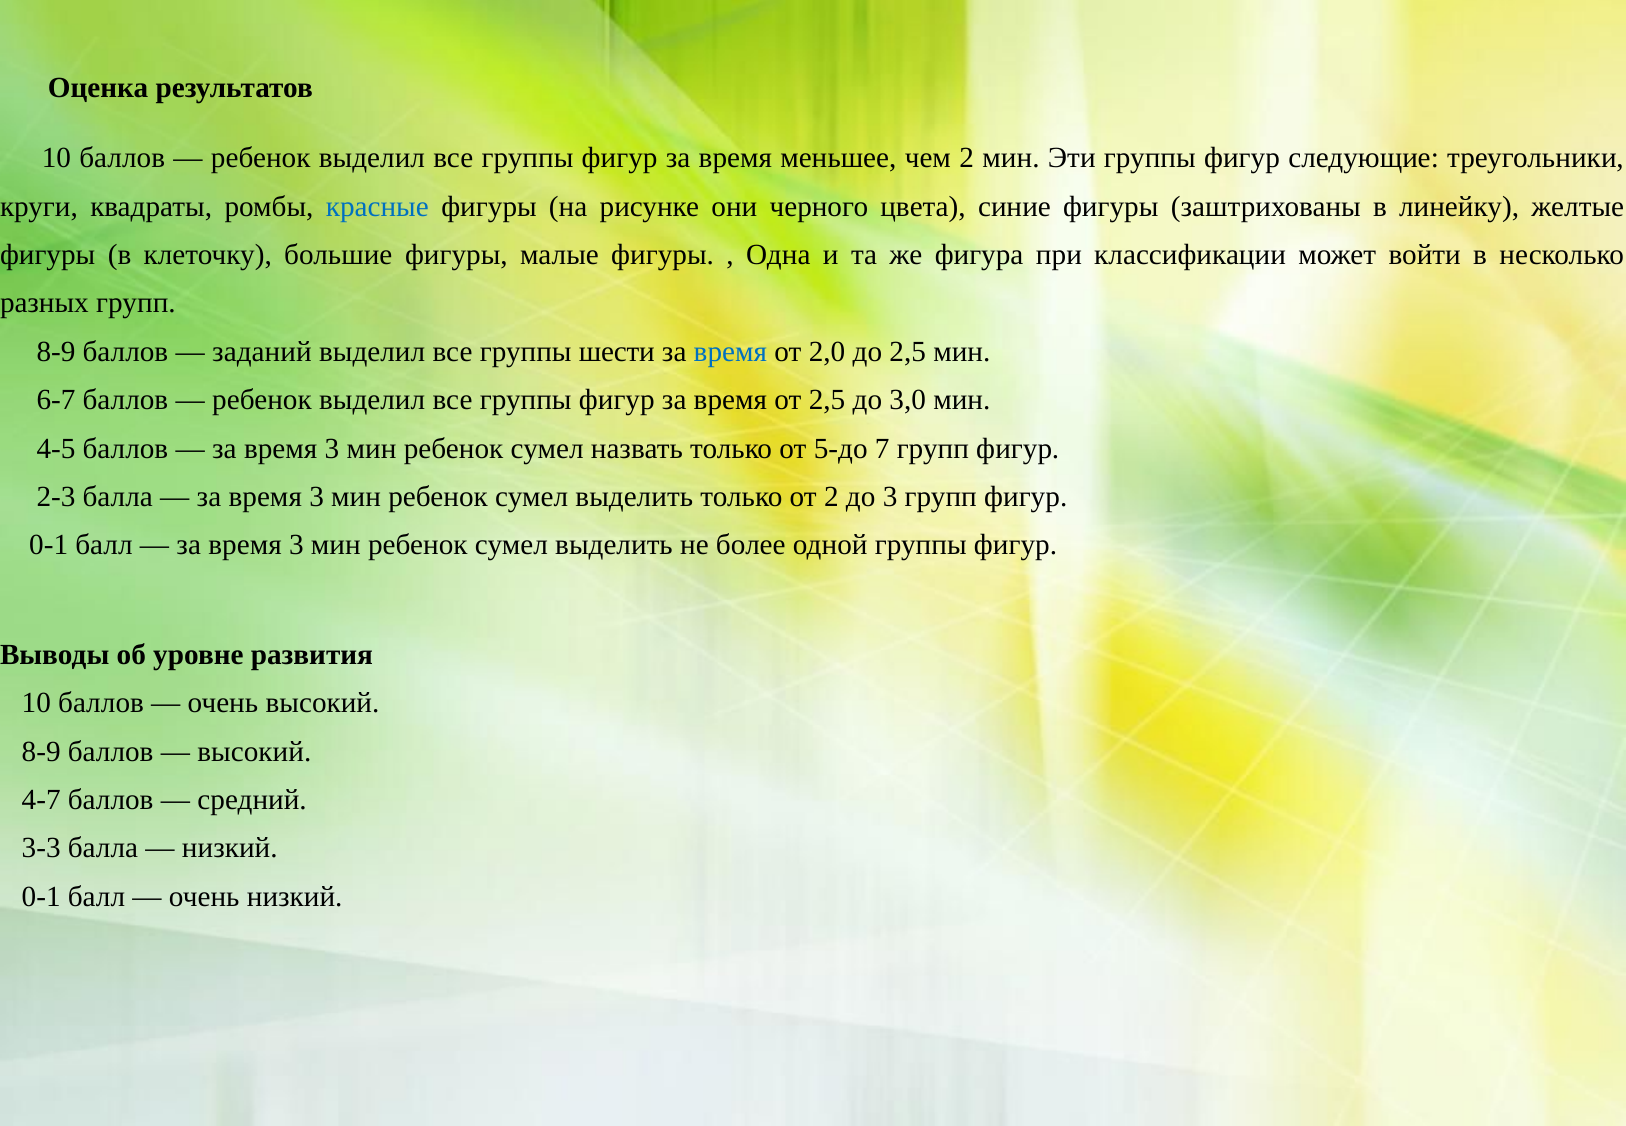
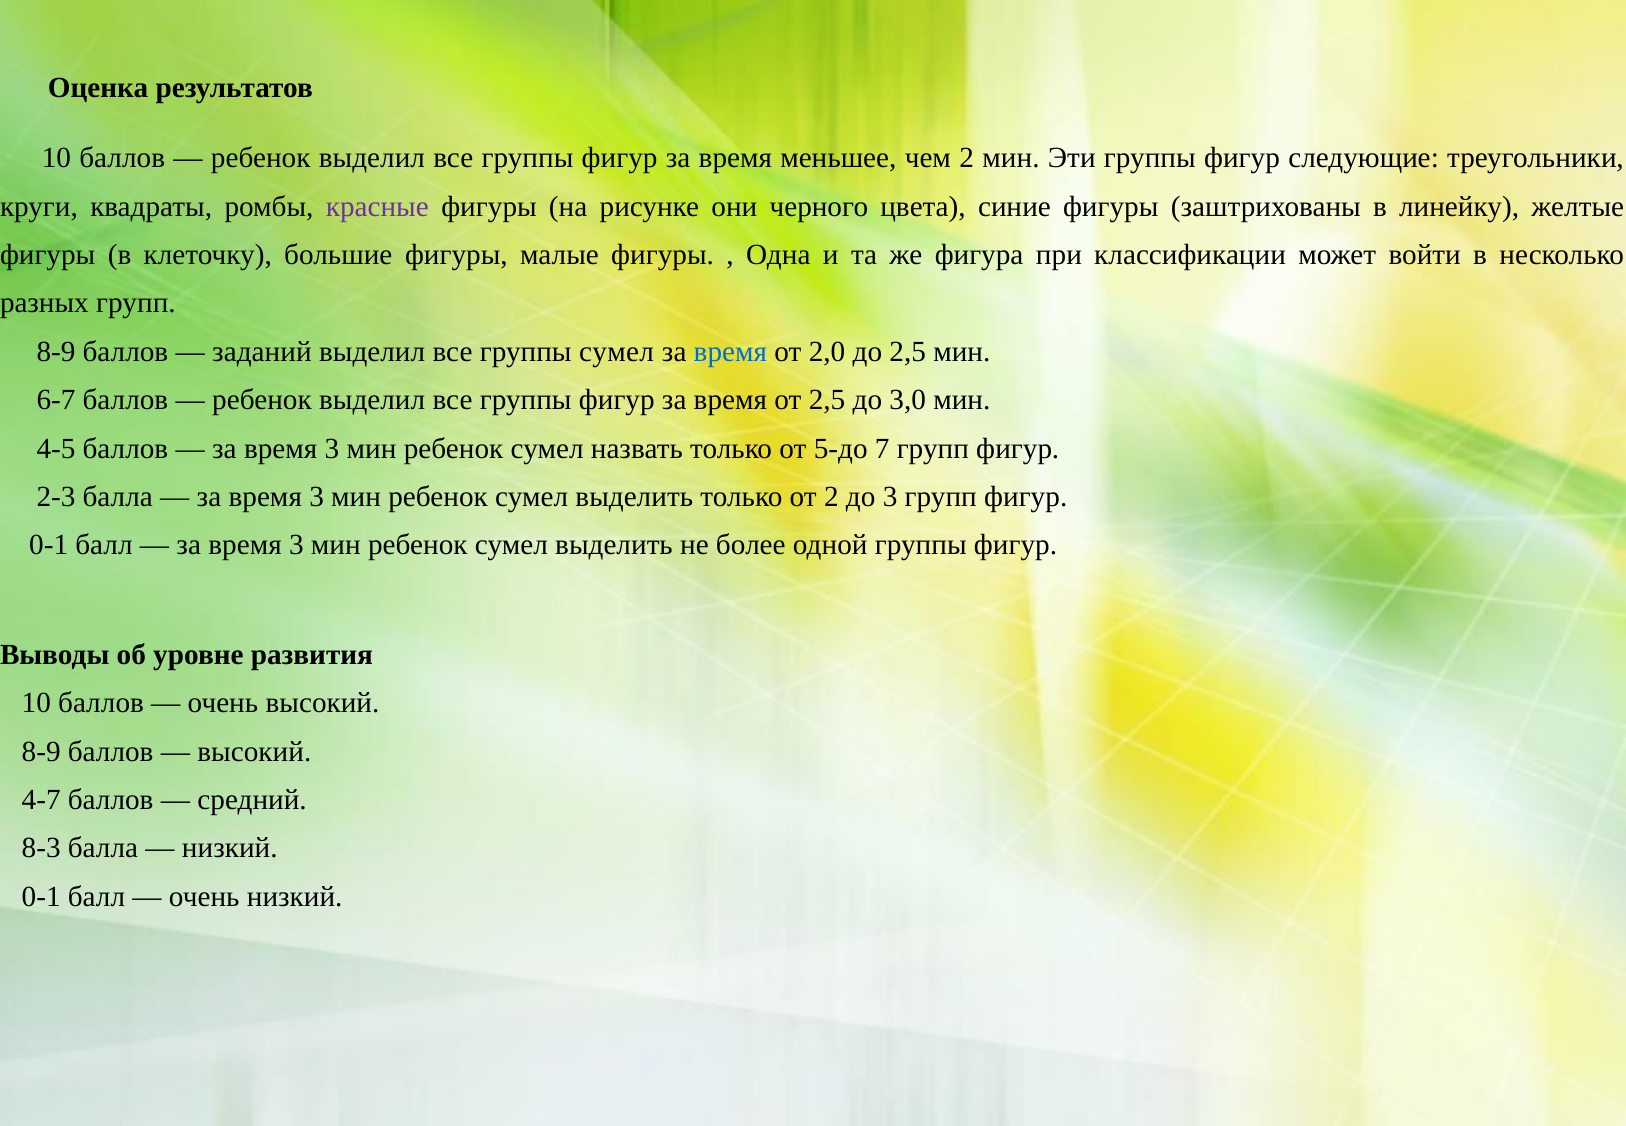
красные colour: blue -> purple (377, 206)
группы шести: шести -> сумел (617, 352)
3-3: 3-3 -> 8-3 (41, 848)
